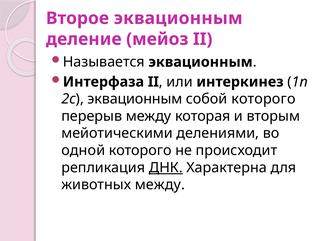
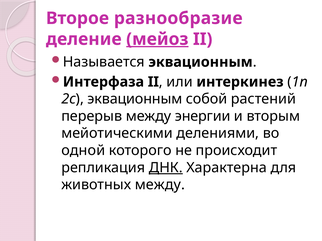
Второе эквационным: эквационным -> разнообразие (178, 18)
мейоз underline: none -> present (157, 39)
собой которого: которого -> растений (263, 99)
которая: которая -> энергии (203, 116)
